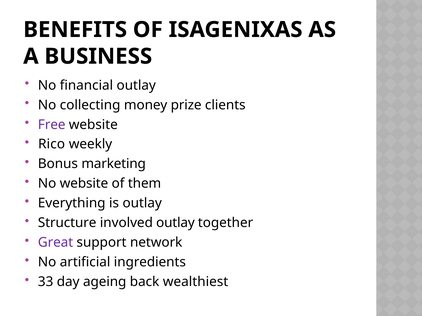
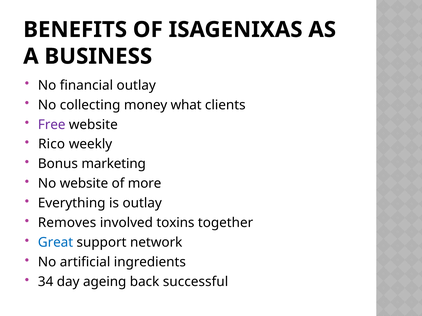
prize: prize -> what (186, 105)
them: them -> more (145, 184)
Structure: Structure -> Removes (67, 223)
involved outlay: outlay -> toxins (175, 223)
Great colour: purple -> blue (56, 243)
33: 33 -> 34 (46, 282)
wealthiest: wealthiest -> successful (196, 282)
